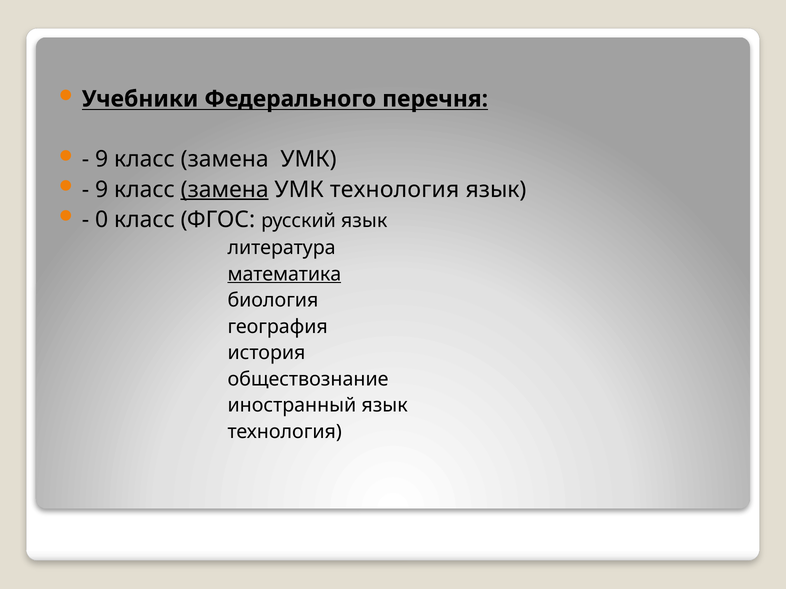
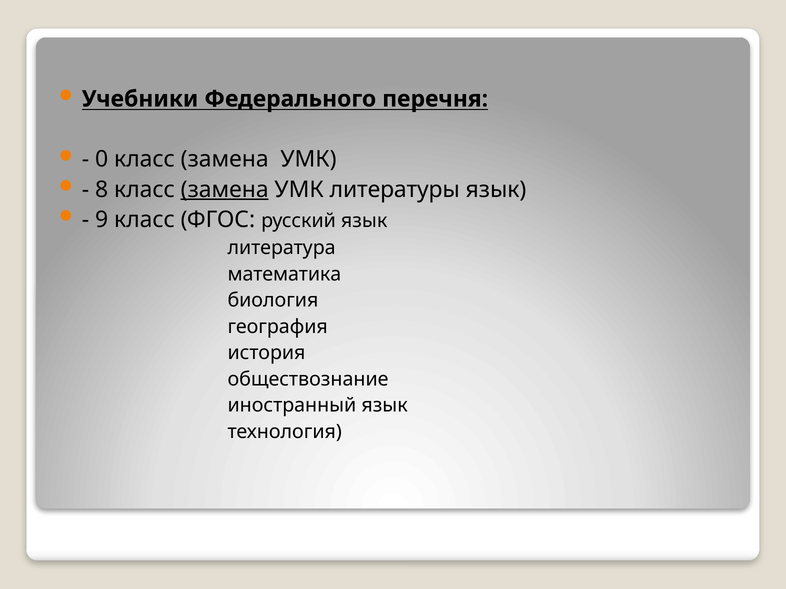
9: 9 -> 0 (102, 160)
9: 9 -> 8 (102, 190)
УМК технология: технология -> литературы (395, 190)
0: 0 -> 9 (102, 220)
математика underline: present -> none (284, 274)
